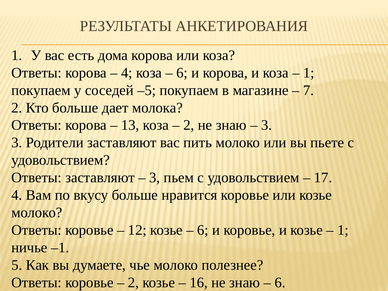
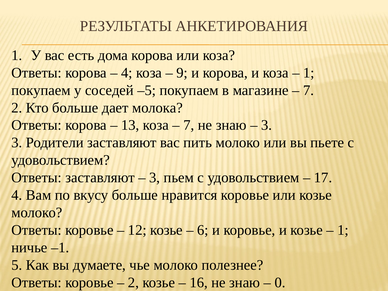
6: 6 -> 9 (182, 73)
2: 2 -> 7 (189, 125)
6: 6 -> 0 (280, 282)
